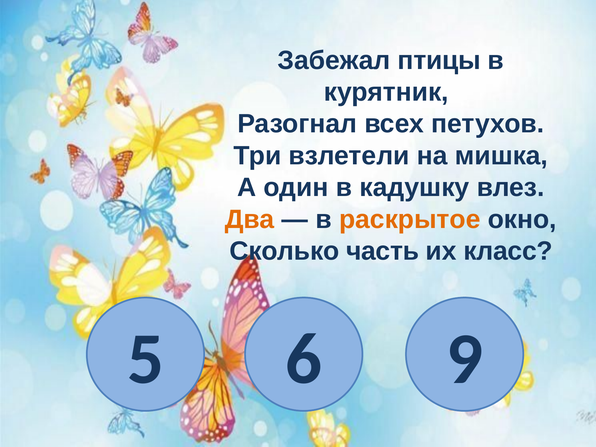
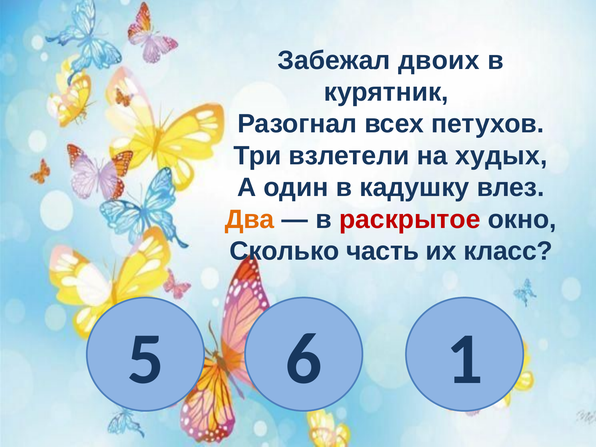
птицы: птицы -> двоих (439, 60)
мишка: мишка -> худых (501, 156)
раскрытое colour: orange -> red (410, 219)
9: 9 -> 1 (465, 359)
